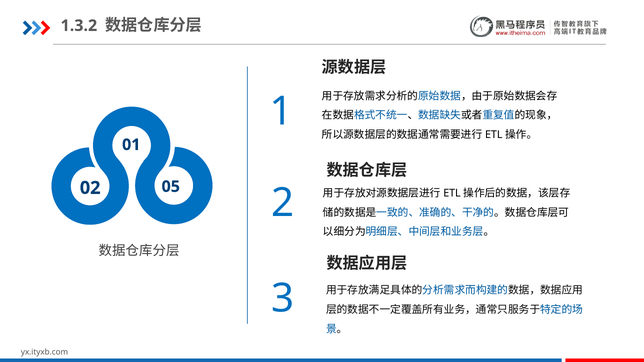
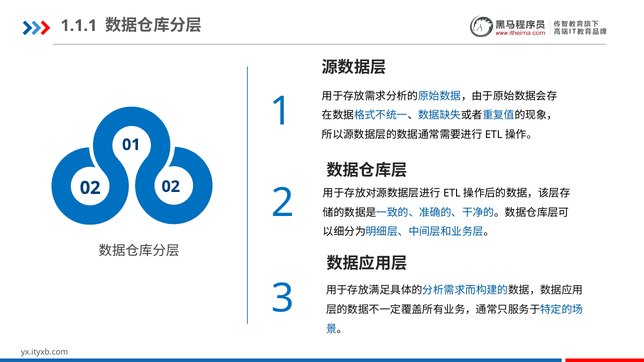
1.3.2: 1.3.2 -> 1.1.1 (79, 26)
05: 05 -> 02 (171, 187)
